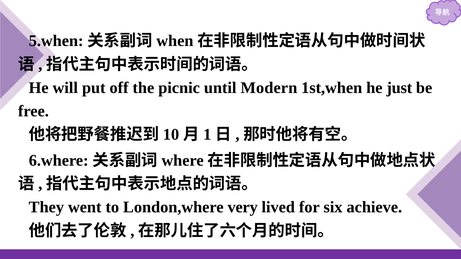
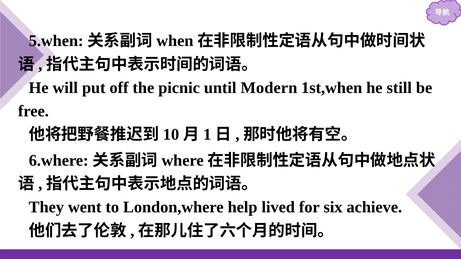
just: just -> still (399, 88)
very: very -> help (243, 207)
